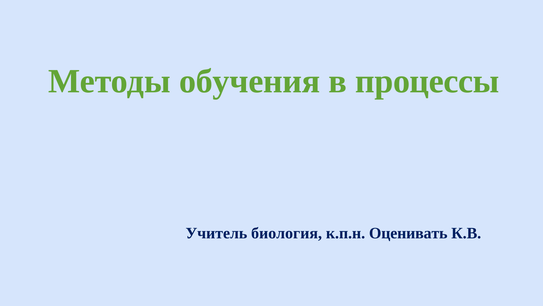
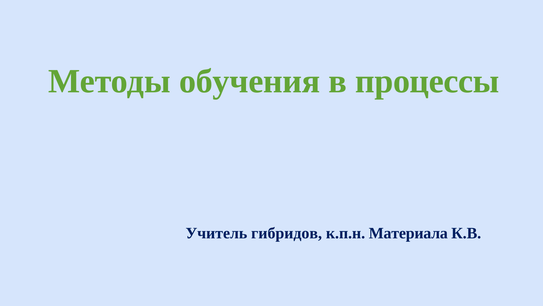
биология: биология -> гибридов (287, 233)
Оценивать: Оценивать -> Материала (408, 233)
